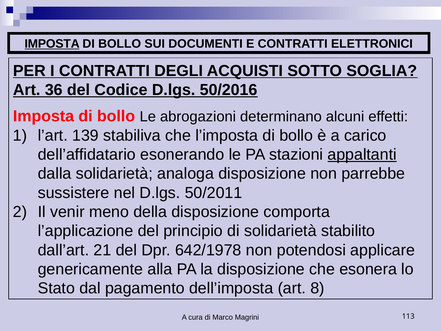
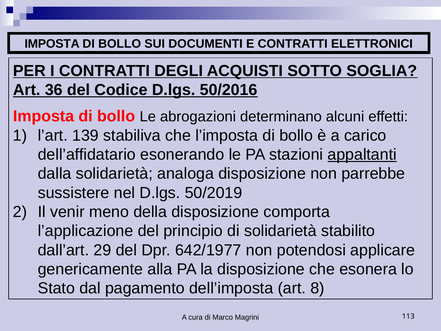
IMPOSTA underline: present -> none (52, 44)
50/2011: 50/2011 -> 50/2019 (213, 193)
21: 21 -> 29 (102, 250)
642/1978: 642/1978 -> 642/1977 (208, 250)
